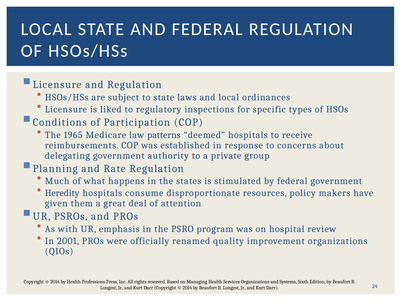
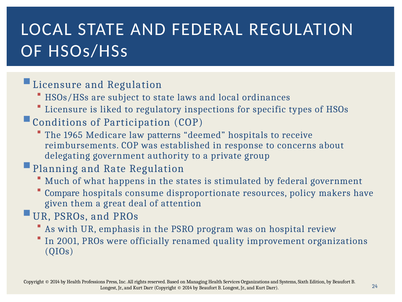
Heredity: Heredity -> Compare (62, 193)
